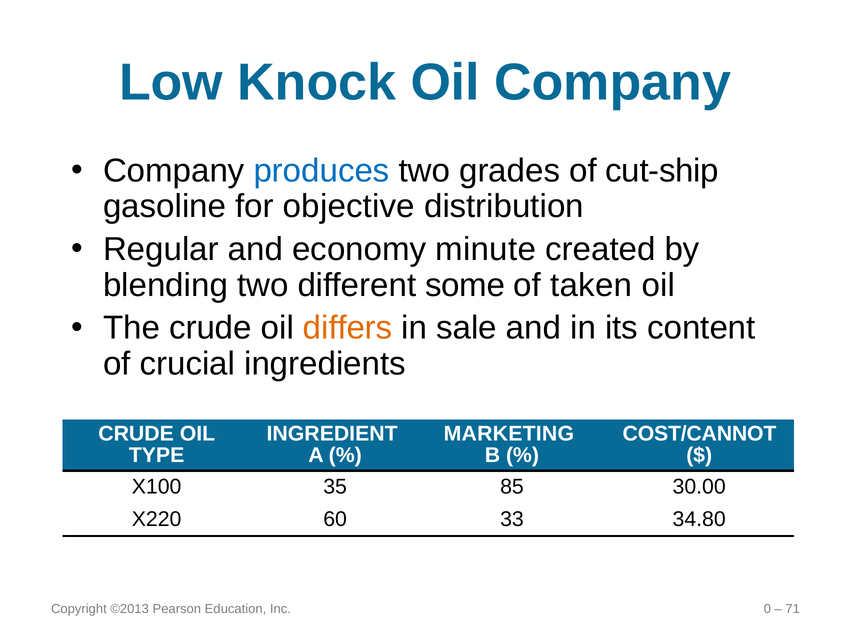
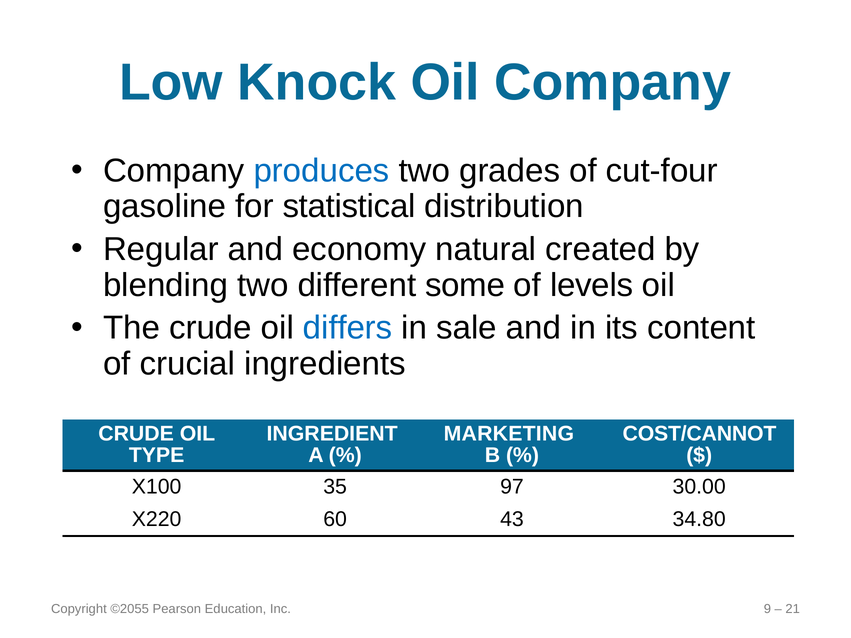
cut-ship: cut-ship -> cut-four (662, 171)
objective: objective -> statistical (349, 207)
minute: minute -> natural (486, 249)
taken: taken -> levels (592, 285)
differs colour: orange -> blue (348, 328)
85: 85 -> 97 (512, 487)
33: 33 -> 43 (512, 519)
©2013: ©2013 -> ©2055 (130, 609)
0: 0 -> 9 (767, 609)
71: 71 -> 21 (793, 609)
